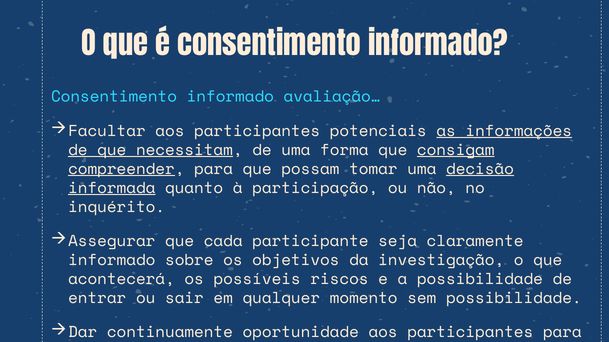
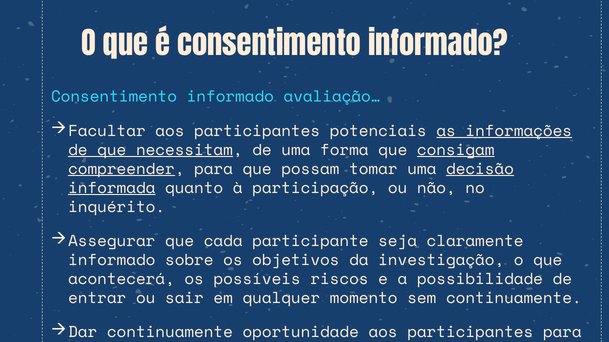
sem possibilidade: possibilidade -> continuamente (514, 298)
